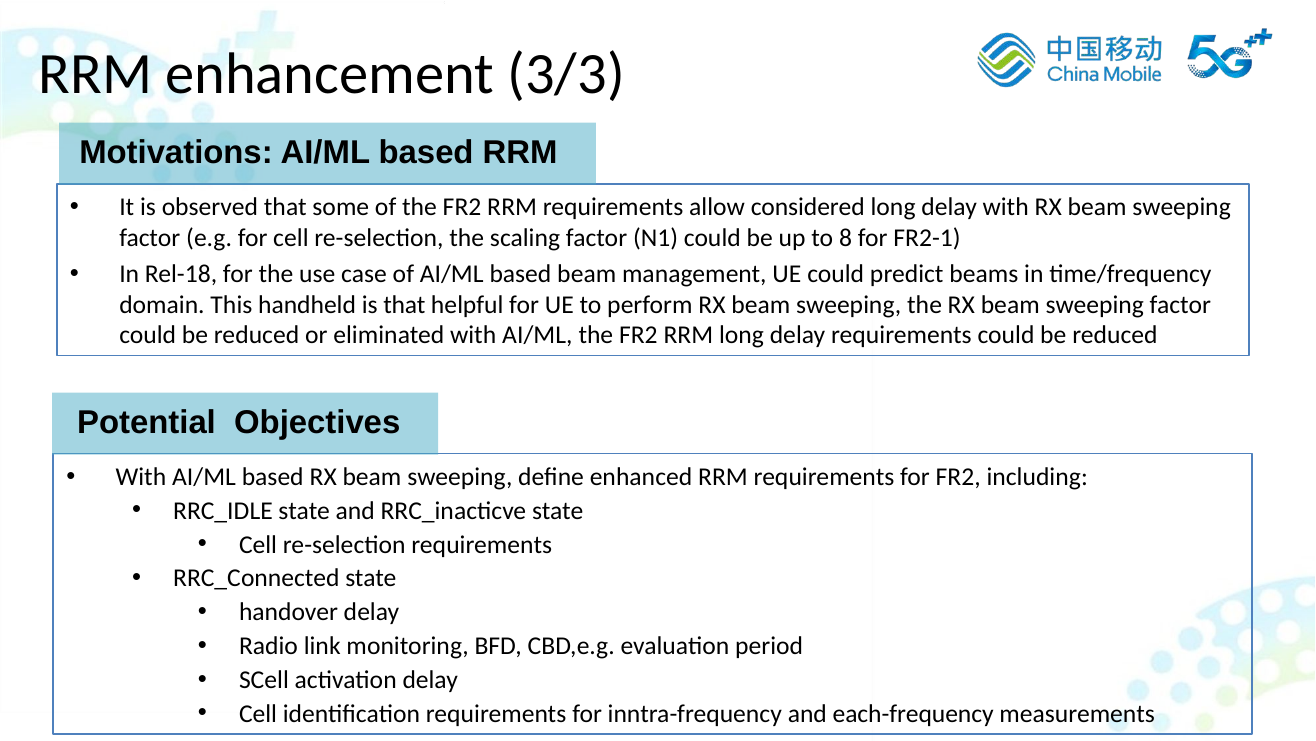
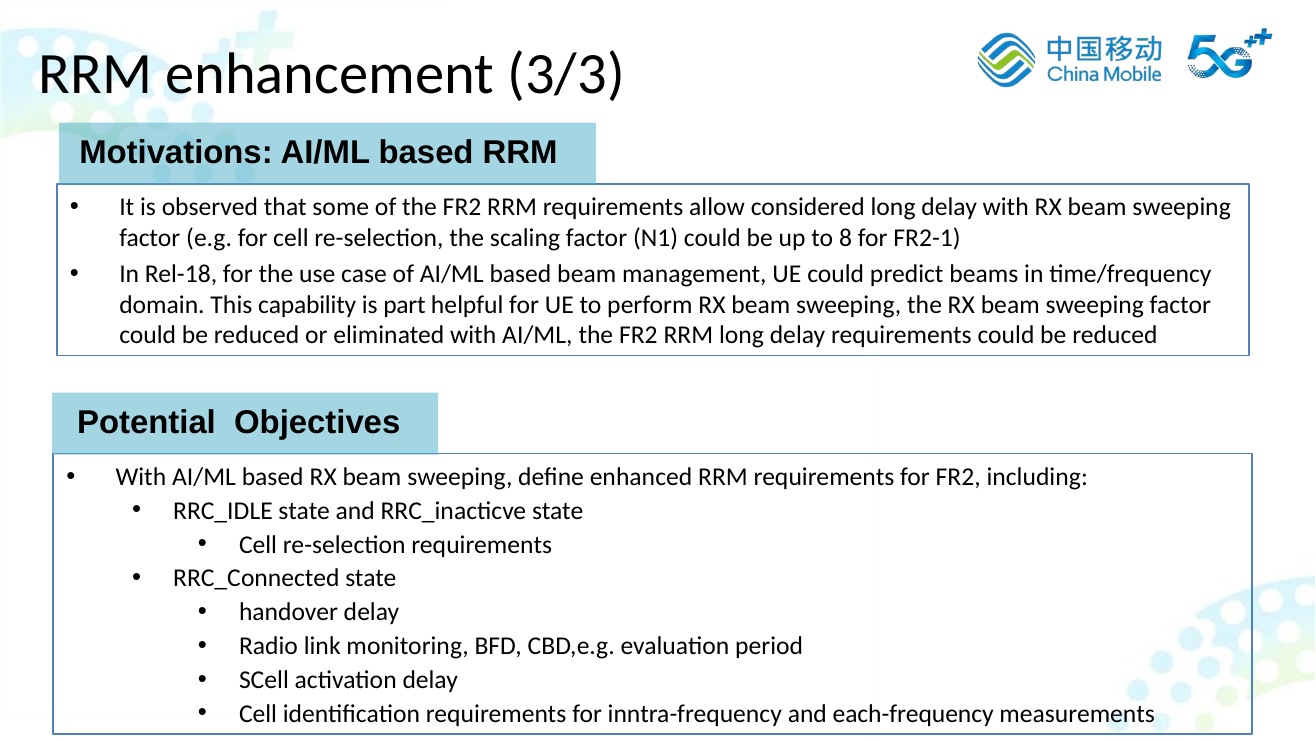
handheld: handheld -> capability (307, 304)
is that: that -> part (404, 304)
